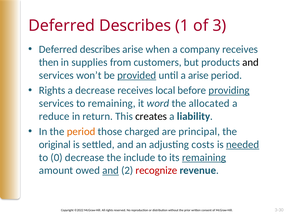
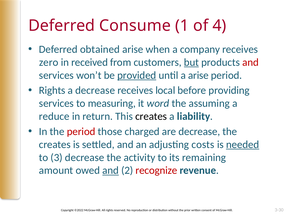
Describes: Describes -> Consume (135, 26)
3: 3 -> 4 (219, 26)
describes: describes -> obtained (100, 49)
then: then -> zero (49, 62)
supplies: supplies -> received (90, 62)
but underline: none -> present (191, 62)
and colour: black -> red (251, 62)
providing underline: present -> none (229, 90)
to remaining: remaining -> measuring (112, 103)
allocated: allocated -> assuming (209, 103)
period colour: orange -> red (81, 131)
are principal: principal -> decrease (199, 131)
original: original -> creates (55, 144)
0: 0 -> 3 (57, 157)
include: include -> activity (139, 157)
remaining underline: present -> none (204, 157)
